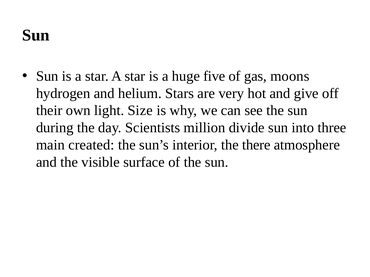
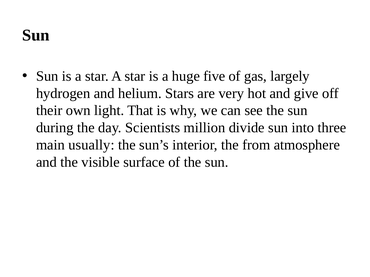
moons: moons -> largely (290, 76)
Size: Size -> That (140, 111)
created: created -> usually (91, 145)
there: there -> from (256, 145)
